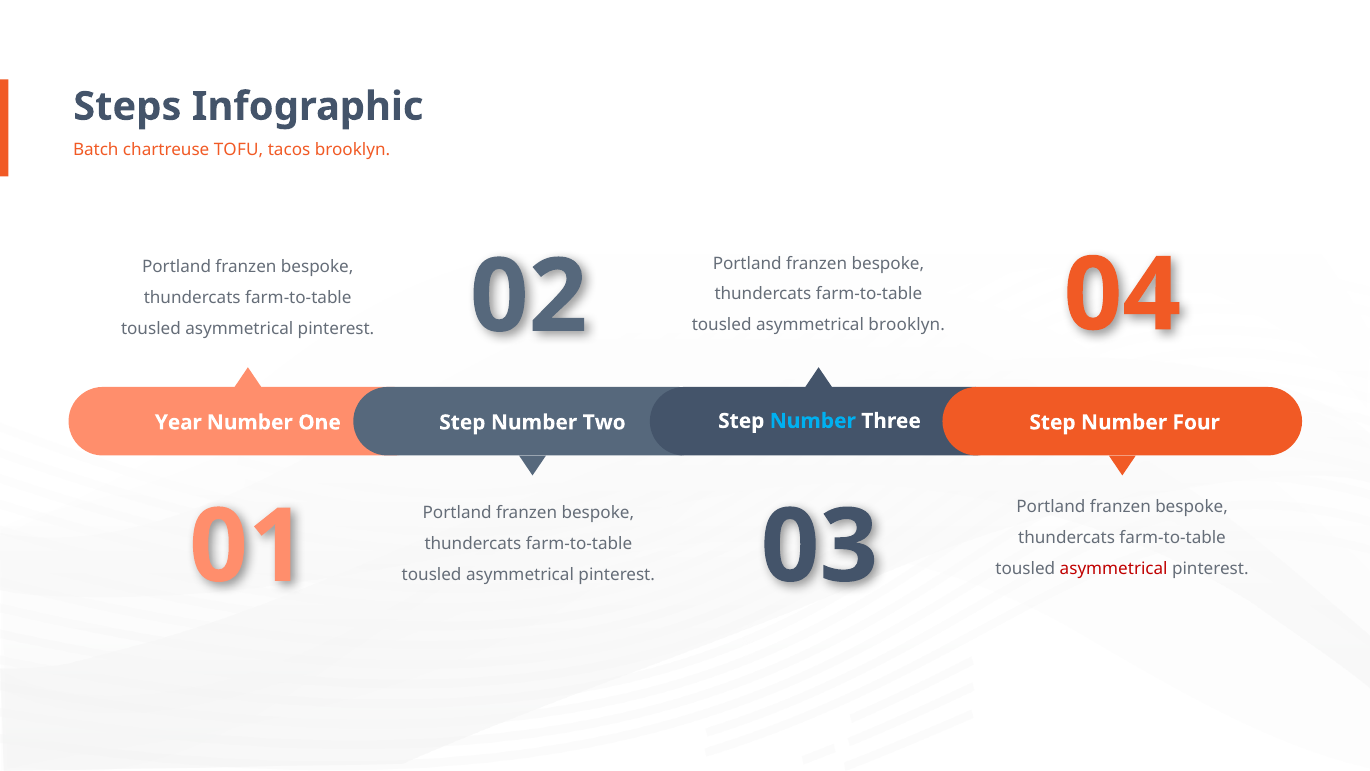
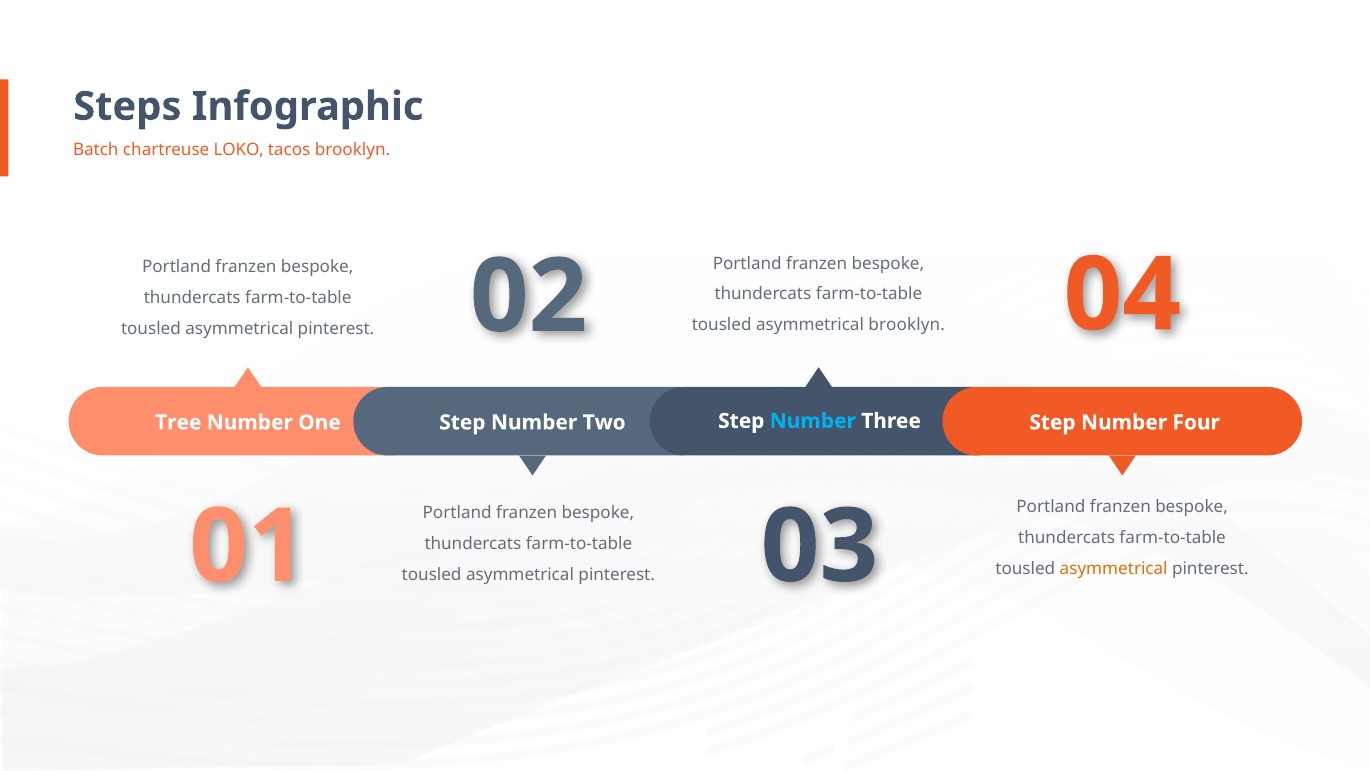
TOFU: TOFU -> LOKO (239, 150)
Year: Year -> Tree (178, 422)
asymmetrical colour: red -> orange (1114, 569)
